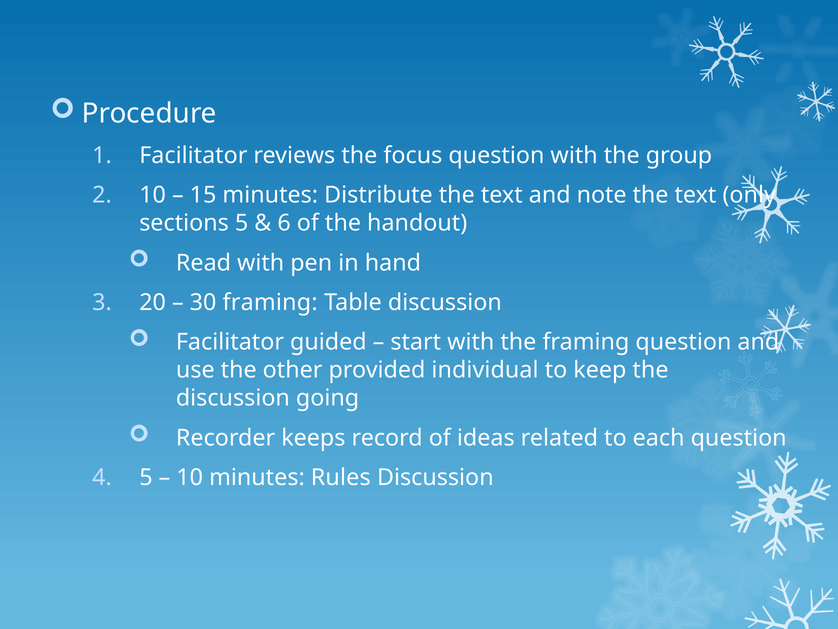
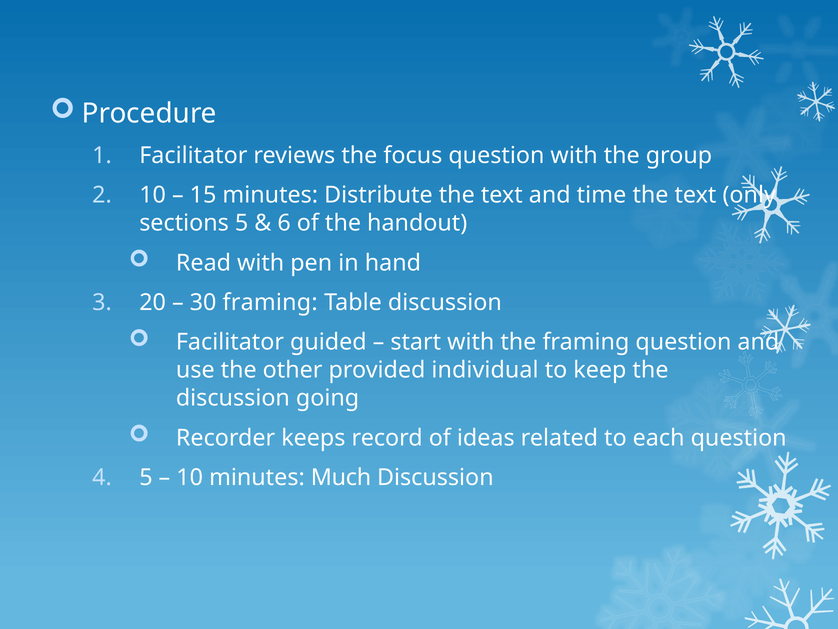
note: note -> time (602, 195)
Rules: Rules -> Much (341, 477)
